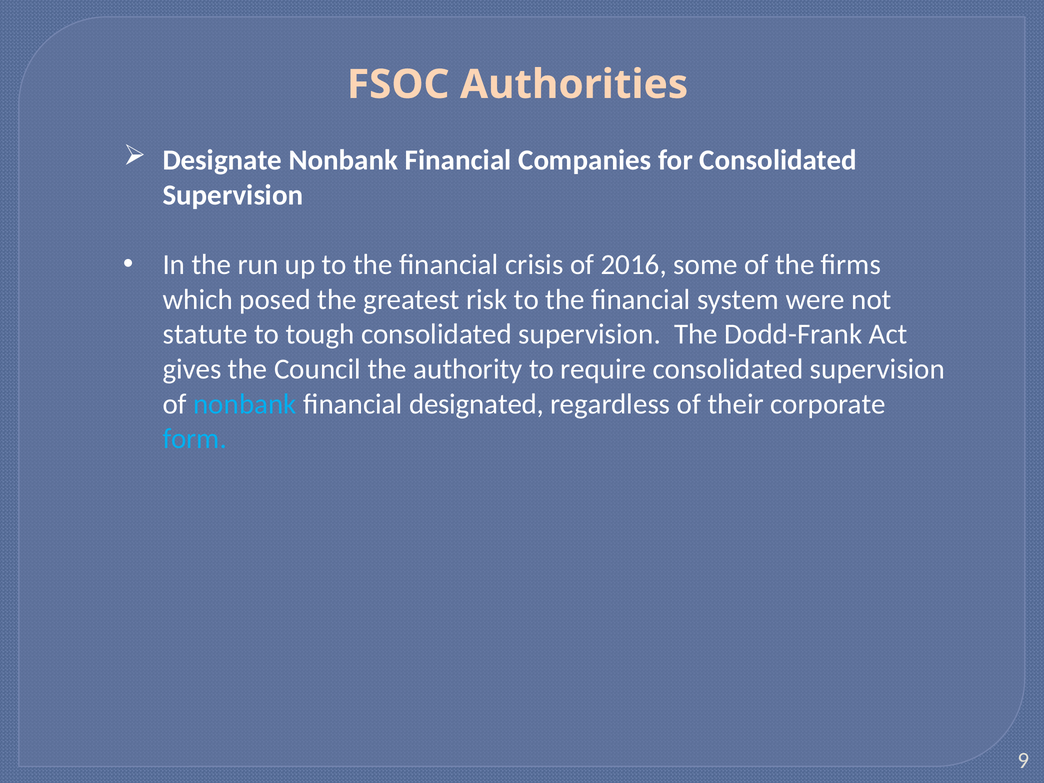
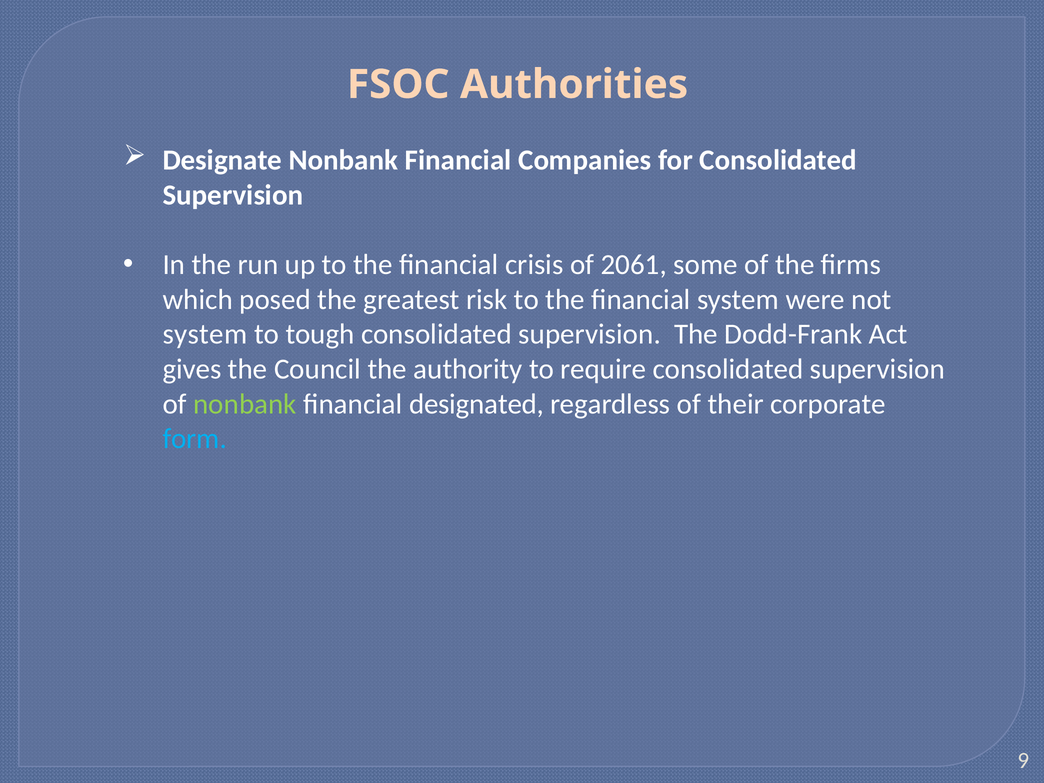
2016: 2016 -> 2061 (634, 265)
statute: statute -> system (205, 334)
nonbank colour: light blue -> light green (245, 404)
